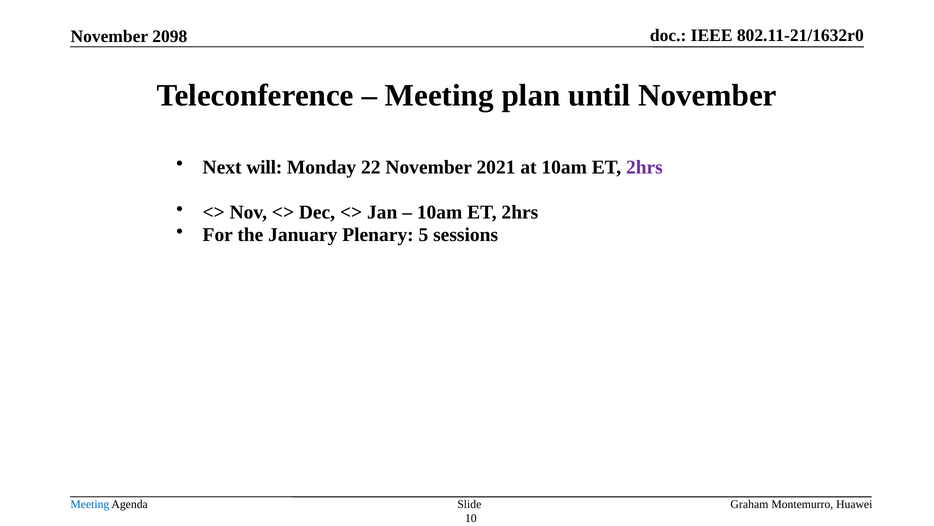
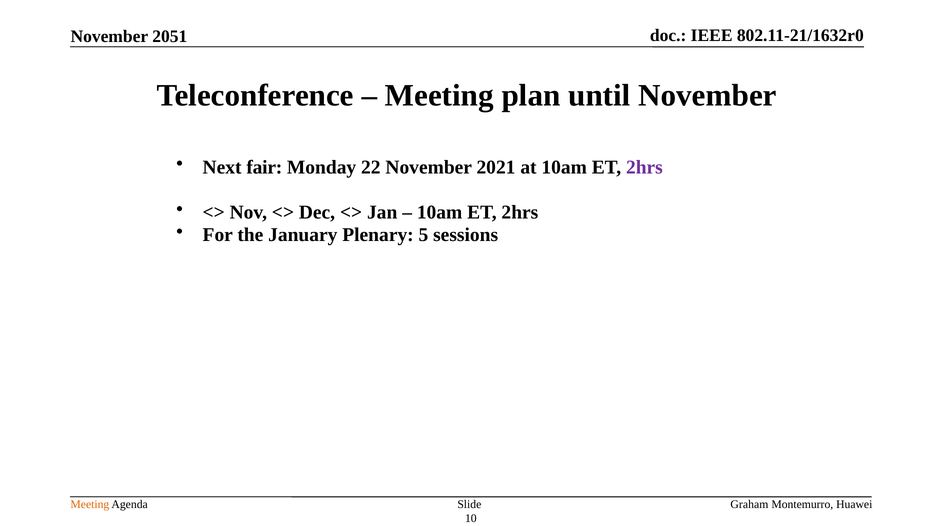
2098: 2098 -> 2051 (170, 36)
will: will -> fair (264, 167)
Meeting colour: blue -> orange (90, 504)
